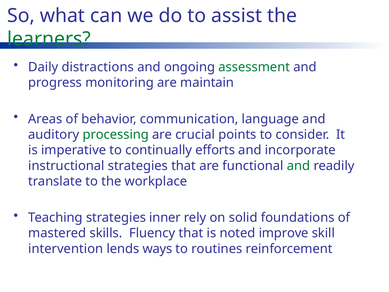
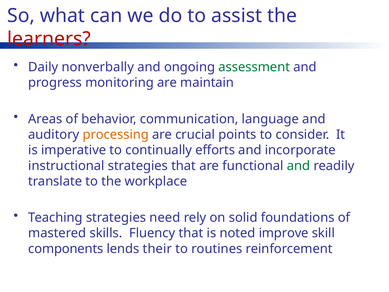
learners colour: green -> red (49, 39)
distractions: distractions -> nonverbally (98, 67)
processing colour: green -> orange (116, 134)
inner: inner -> need (165, 217)
intervention: intervention -> components (66, 249)
ways: ways -> their (157, 249)
